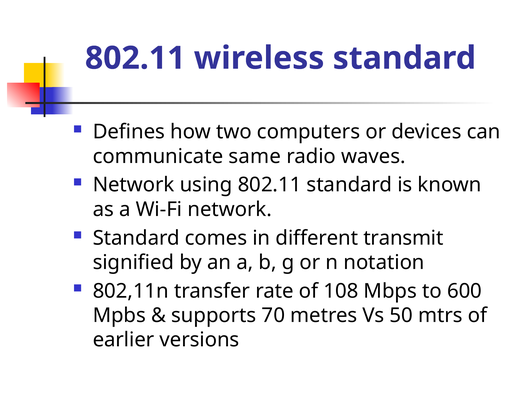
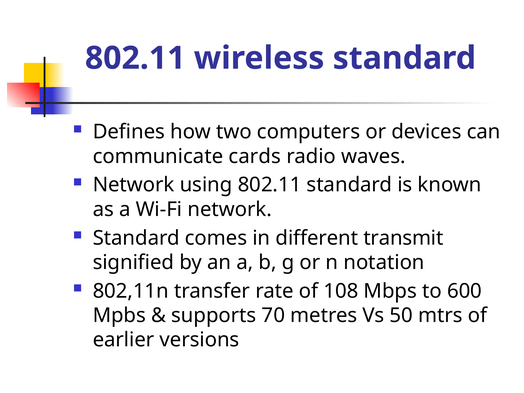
same: same -> cards (255, 156)
